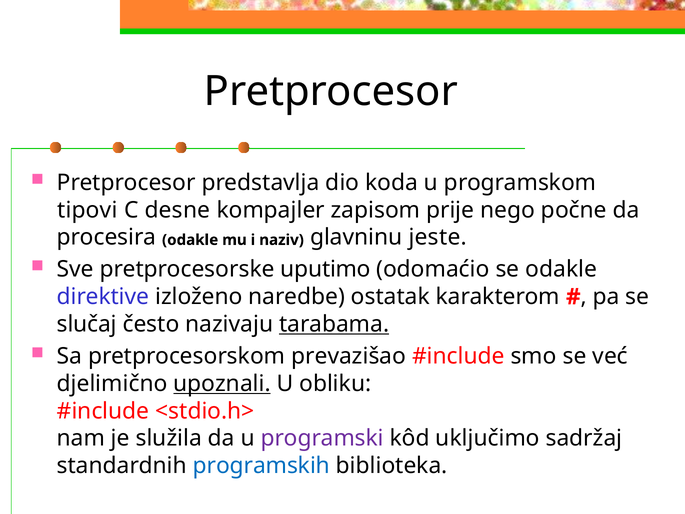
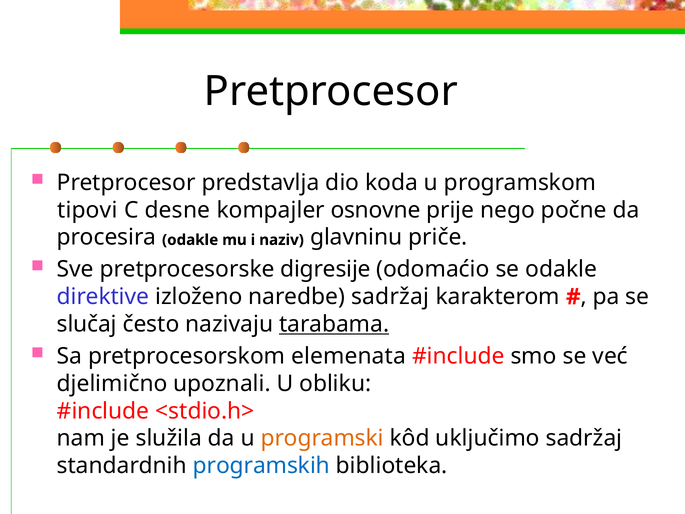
zapisom: zapisom -> osnovne (376, 210)
jeste: jeste -> priče (438, 237)
uputimo: uputimo -> digresije (326, 269)
naredbe ostatak: ostatak -> sadržaj (390, 297)
prevazišao: prevazišao -> elemenata (349, 356)
upoznali underline: present -> none (222, 383)
programski colour: purple -> orange (322, 438)
